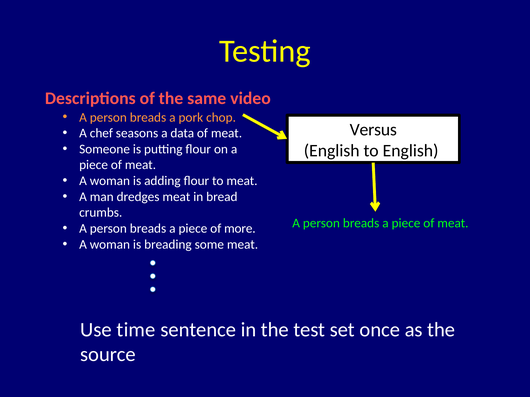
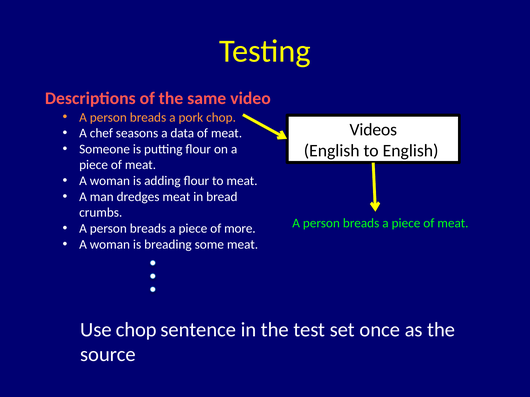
Versus: Versus -> Videos (373, 130)
Use time: time -> chop (136, 330)
